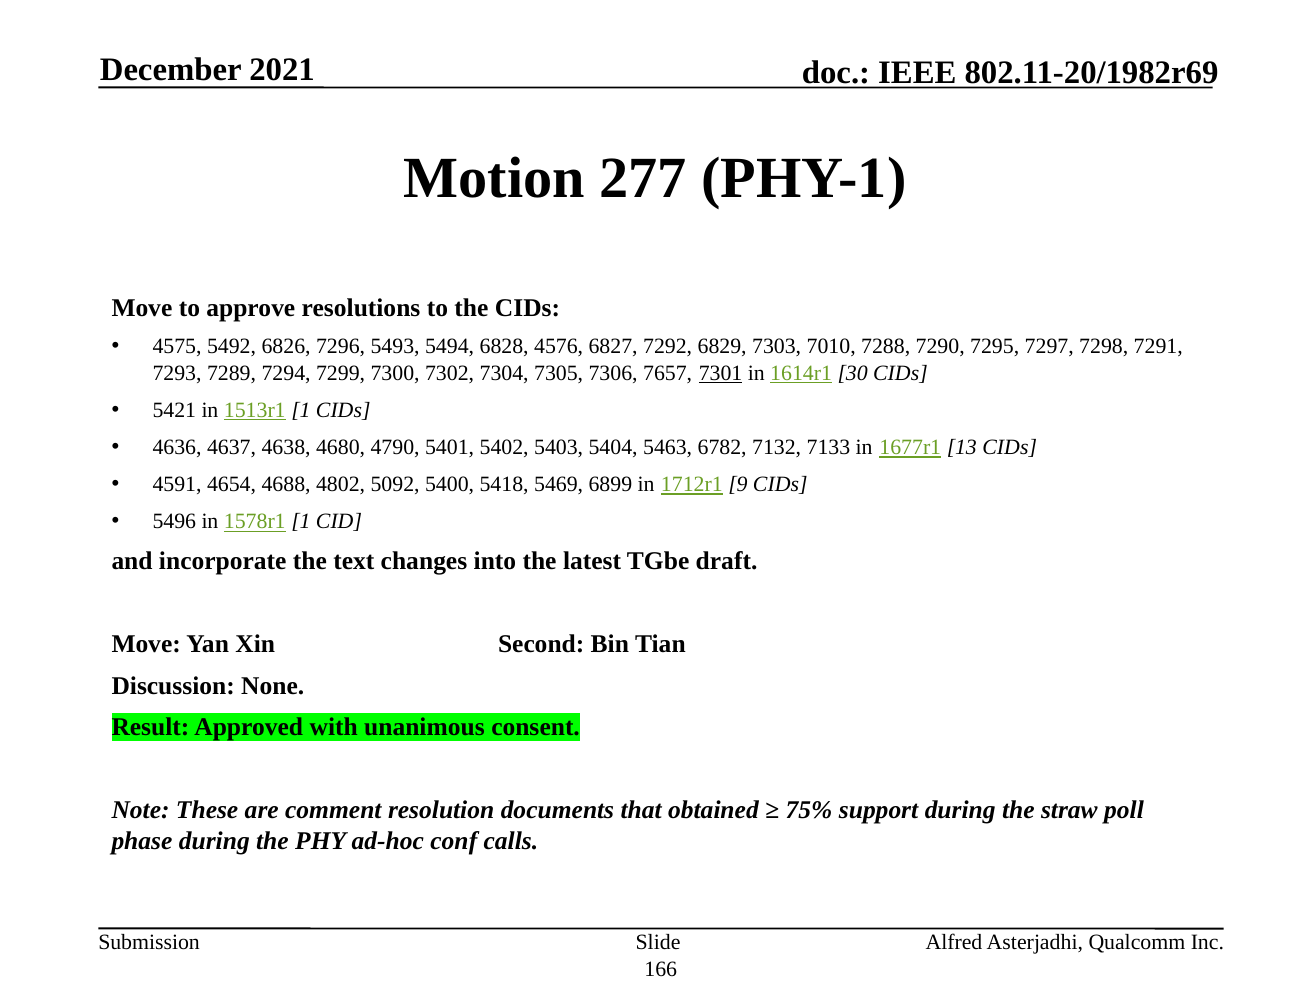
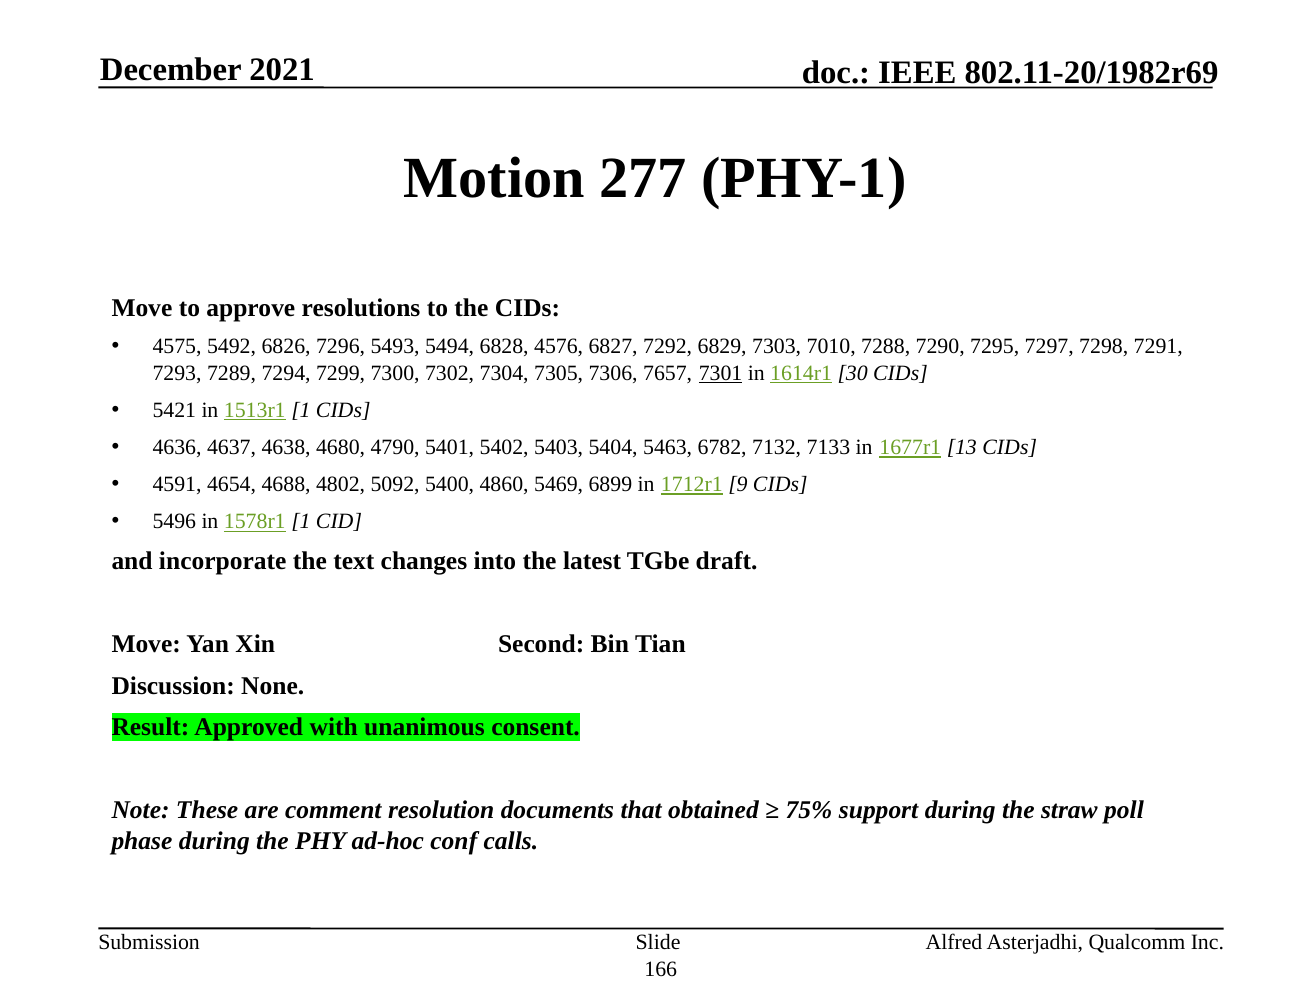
5418: 5418 -> 4860 (504, 485)
